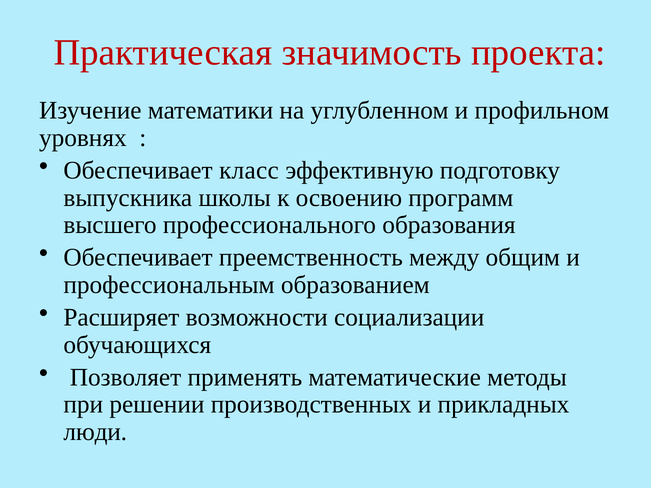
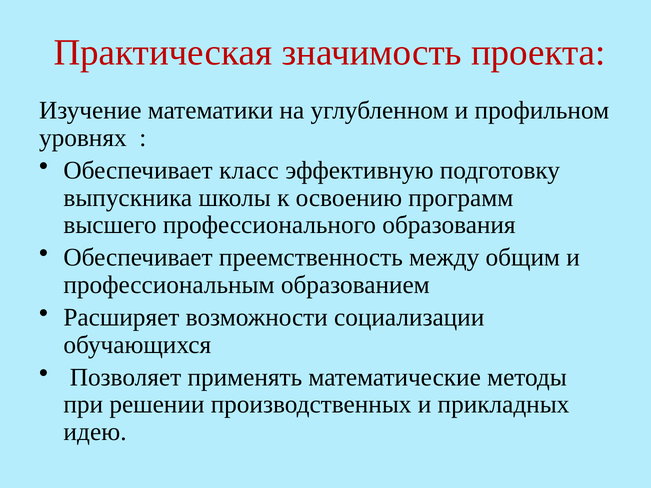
люди: люди -> идею (95, 432)
